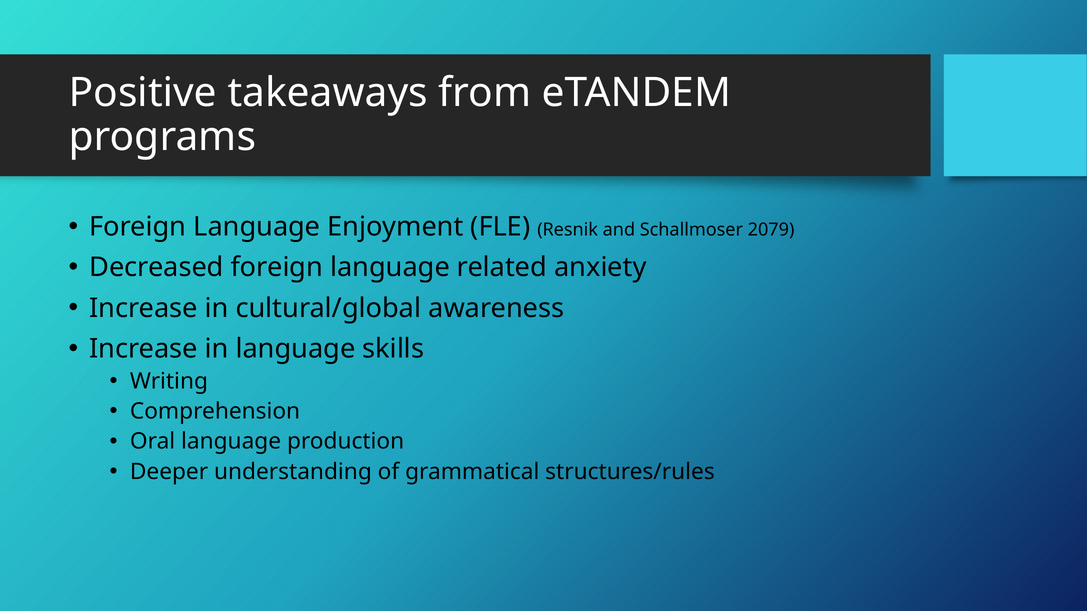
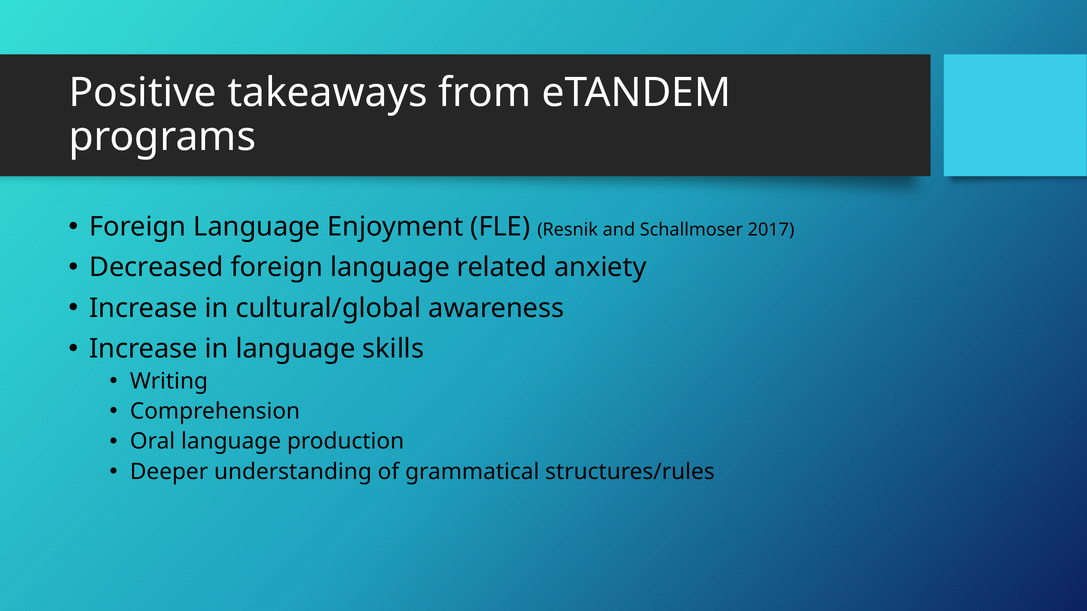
2079: 2079 -> 2017 (771, 230)
